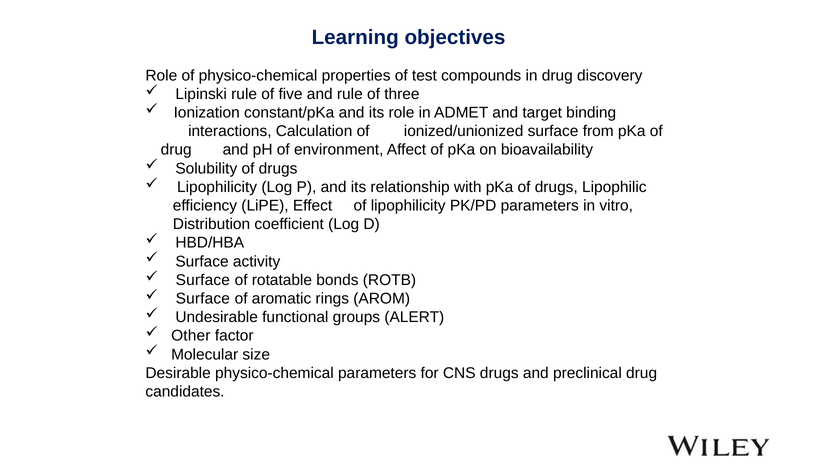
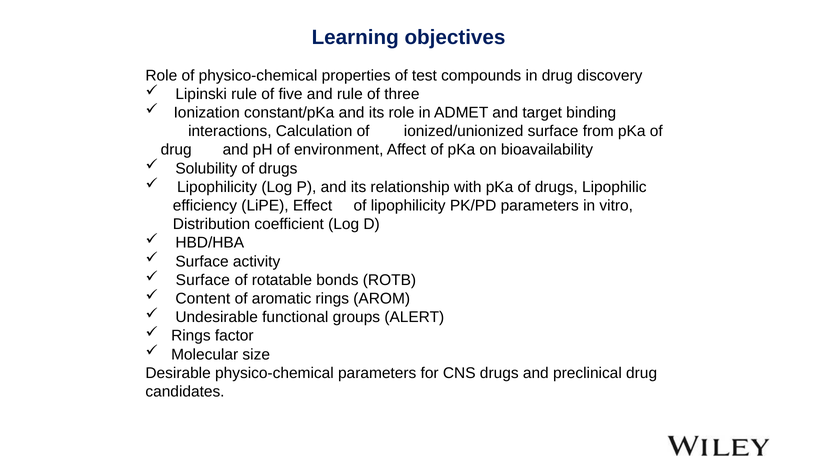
Surface: Surface -> Content (203, 298)
Other: Other -> Rings (191, 336)
